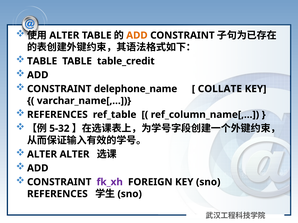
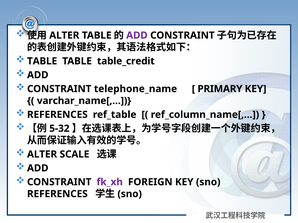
ADD colour: orange -> purple (137, 35)
delephone_name: delephone_name -> telephone_name (136, 89)
COLLATE: COLLATE -> PRIMARY (220, 89)
ALTER ALTER: ALTER -> SCALE (75, 155)
